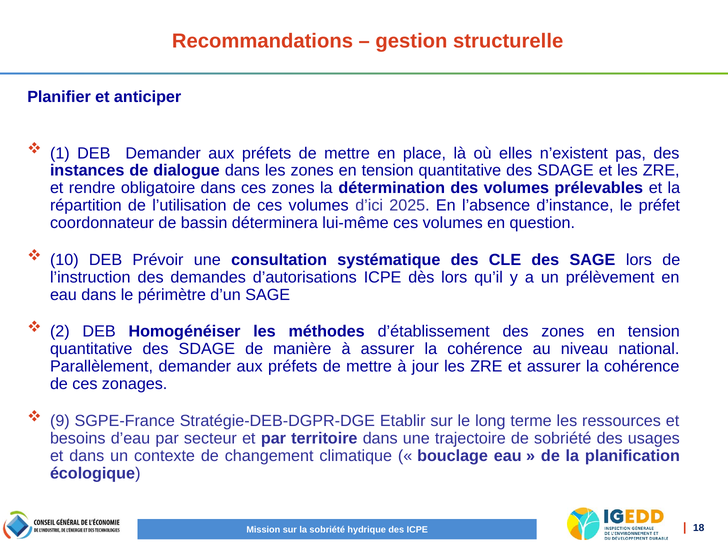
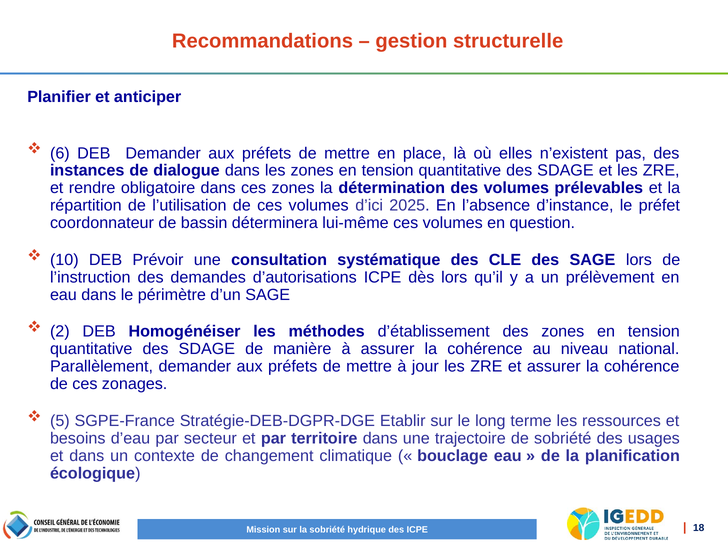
1: 1 -> 6 (60, 153)
9: 9 -> 5 (60, 421)
